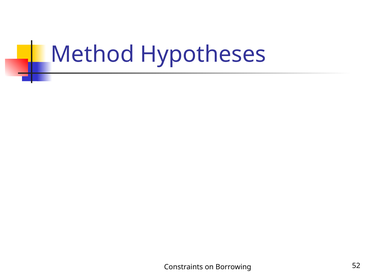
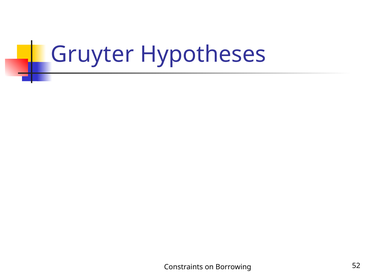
Method: Method -> Gruyter (92, 54)
